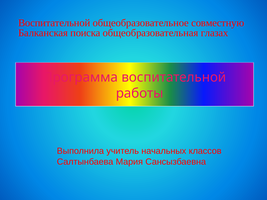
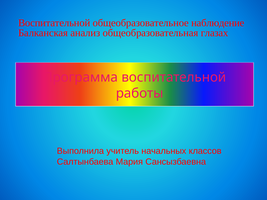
совместную: совместную -> наблюдение (218, 23)
поиска: поиска -> анализ (85, 33)
